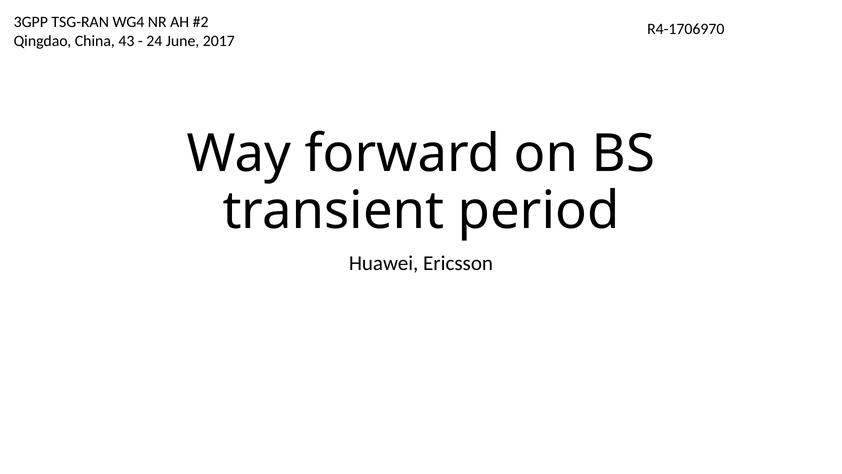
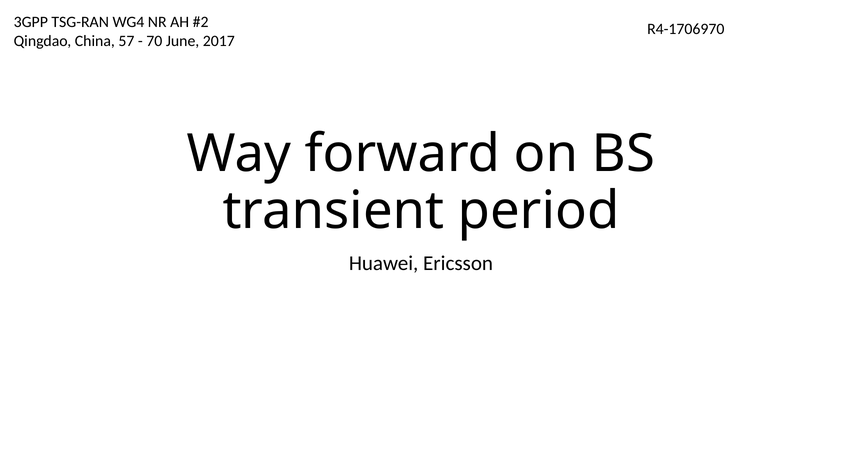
43: 43 -> 57 (126, 41)
24: 24 -> 70 (154, 41)
